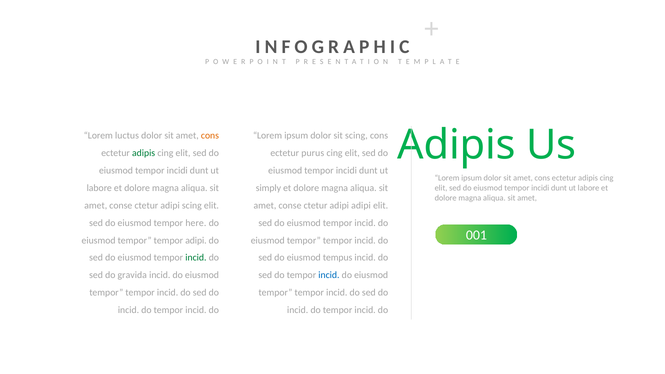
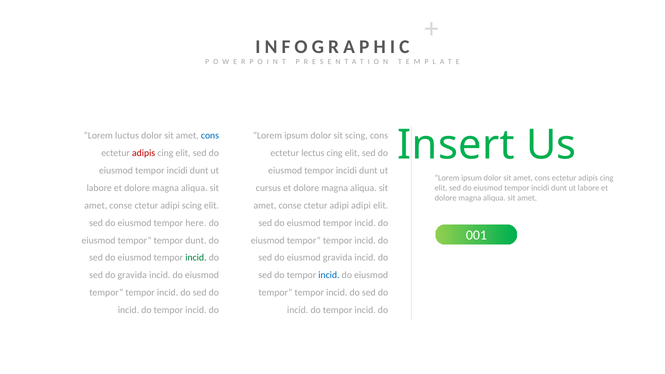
cons colour: orange -> blue (210, 136)
Adipis: Adipis -> Insert (456, 145)
adipis colour: green -> red (144, 153)
purus: purus -> lectus (313, 153)
simply: simply -> cursus (268, 188)
tempor adipi: adipi -> dunt (196, 240)
eiusmod tempus: tempus -> gravida (338, 258)
